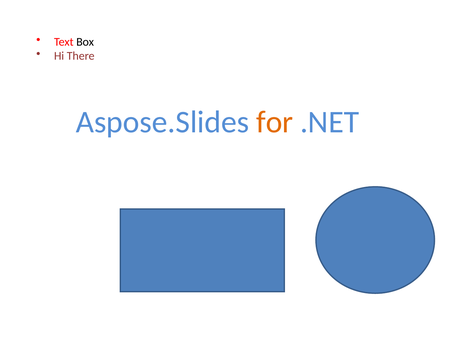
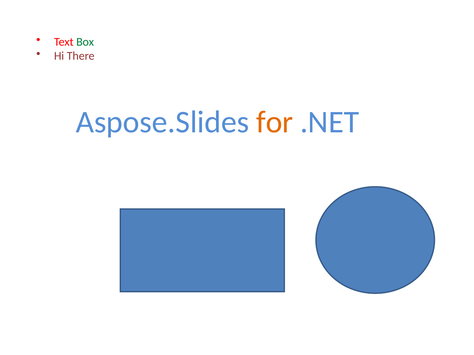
Box colour: black -> green (85, 42)
